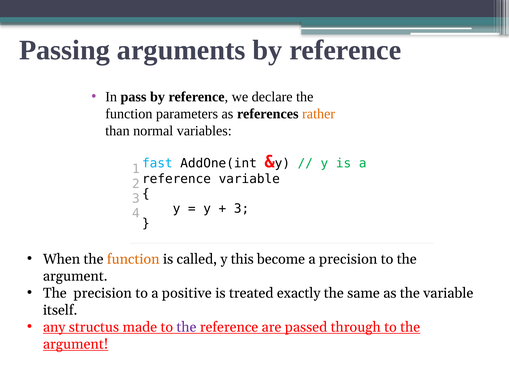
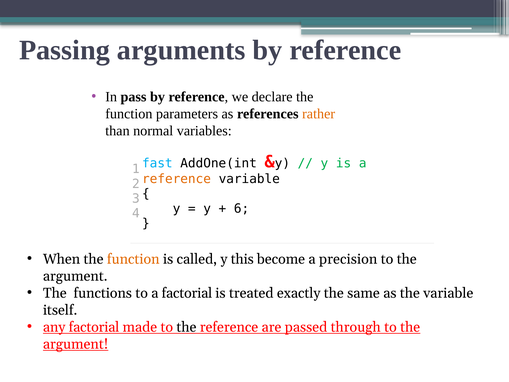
reference colour: black -> orange (176, 179)
3: 3 -> 6 (242, 208)
The precision: precision -> functions (103, 293)
a positive: positive -> factorial (187, 293)
any structus: structus -> factorial (94, 327)
the colour: purple -> black (186, 327)
